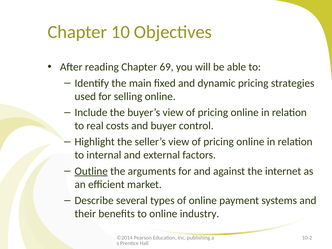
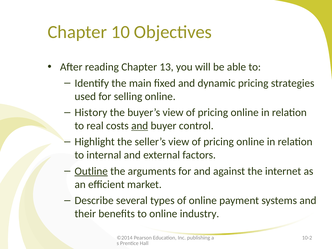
69: 69 -> 13 (167, 67)
Include: Include -> History (91, 112)
and underline: none -> present (140, 126)
